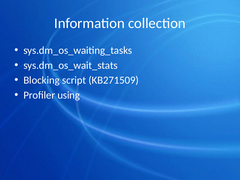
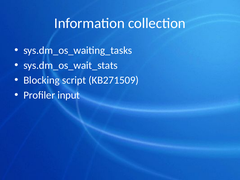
using: using -> input (69, 95)
